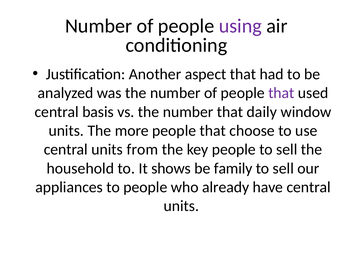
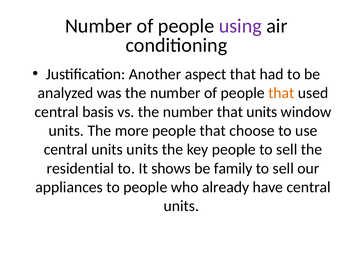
that colour: purple -> orange (281, 93)
that daily: daily -> units (262, 112)
units from: from -> units (142, 149)
household: household -> residential (80, 168)
